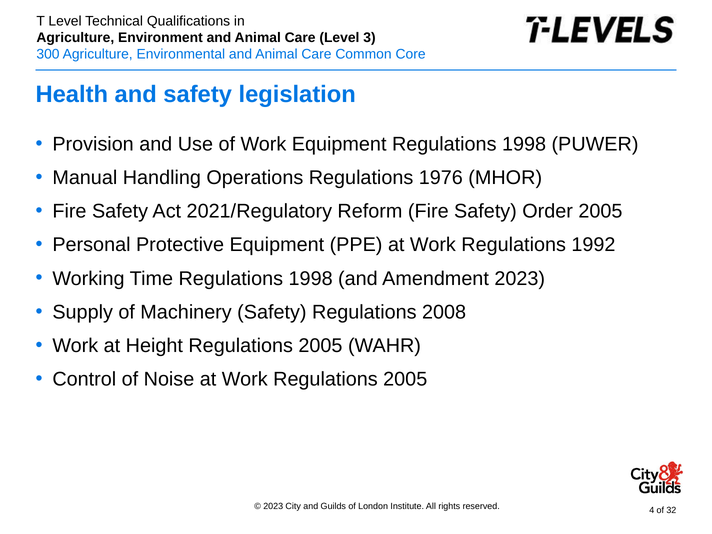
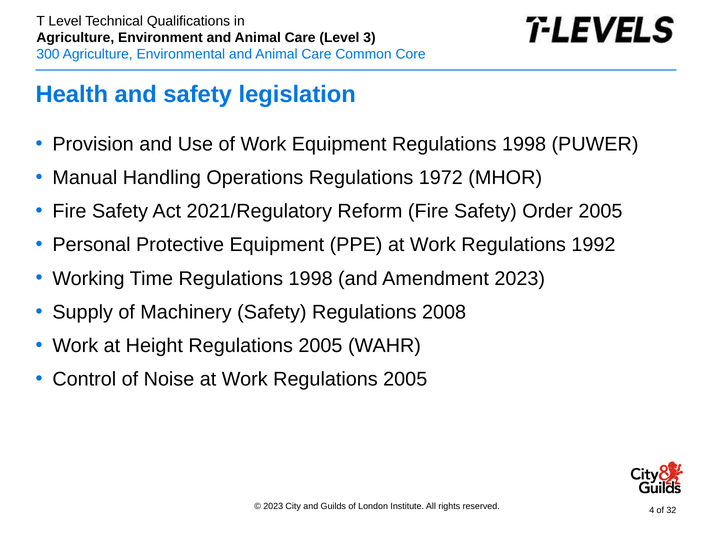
1976: 1976 -> 1972 (441, 178)
